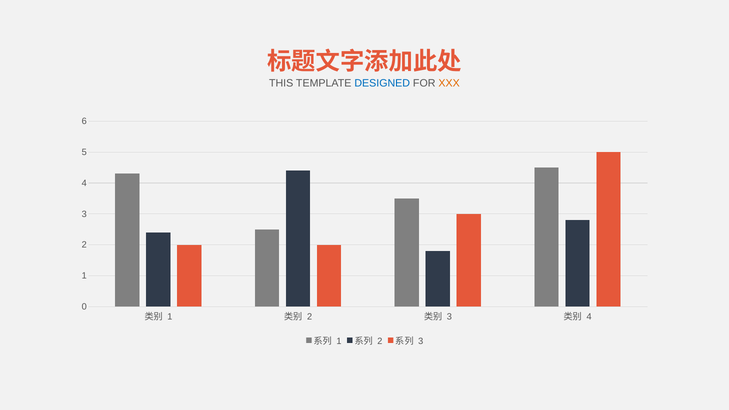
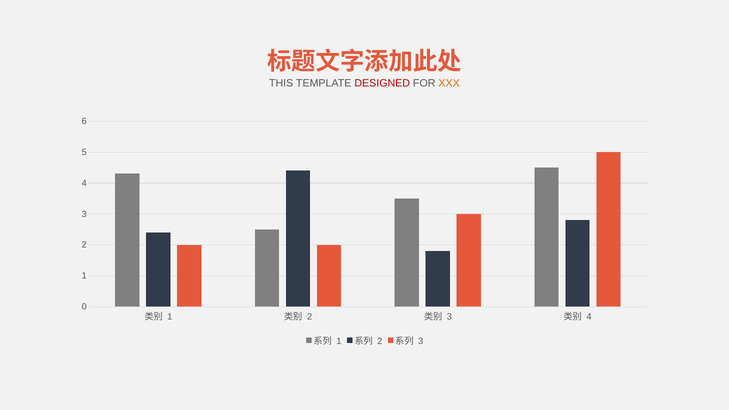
DESIGNED colour: blue -> red (382, 83)
